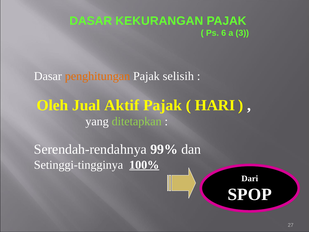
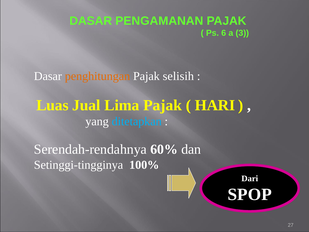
KEKURANGAN: KEKURANGAN -> PENGAMANAN (159, 21)
Oleh: Oleh -> Luas (52, 105)
Aktif: Aktif -> Lima (122, 105)
ditetapkan colour: light green -> light blue (137, 121)
99%: 99% -> 60% (164, 149)
100% underline: present -> none (144, 165)
